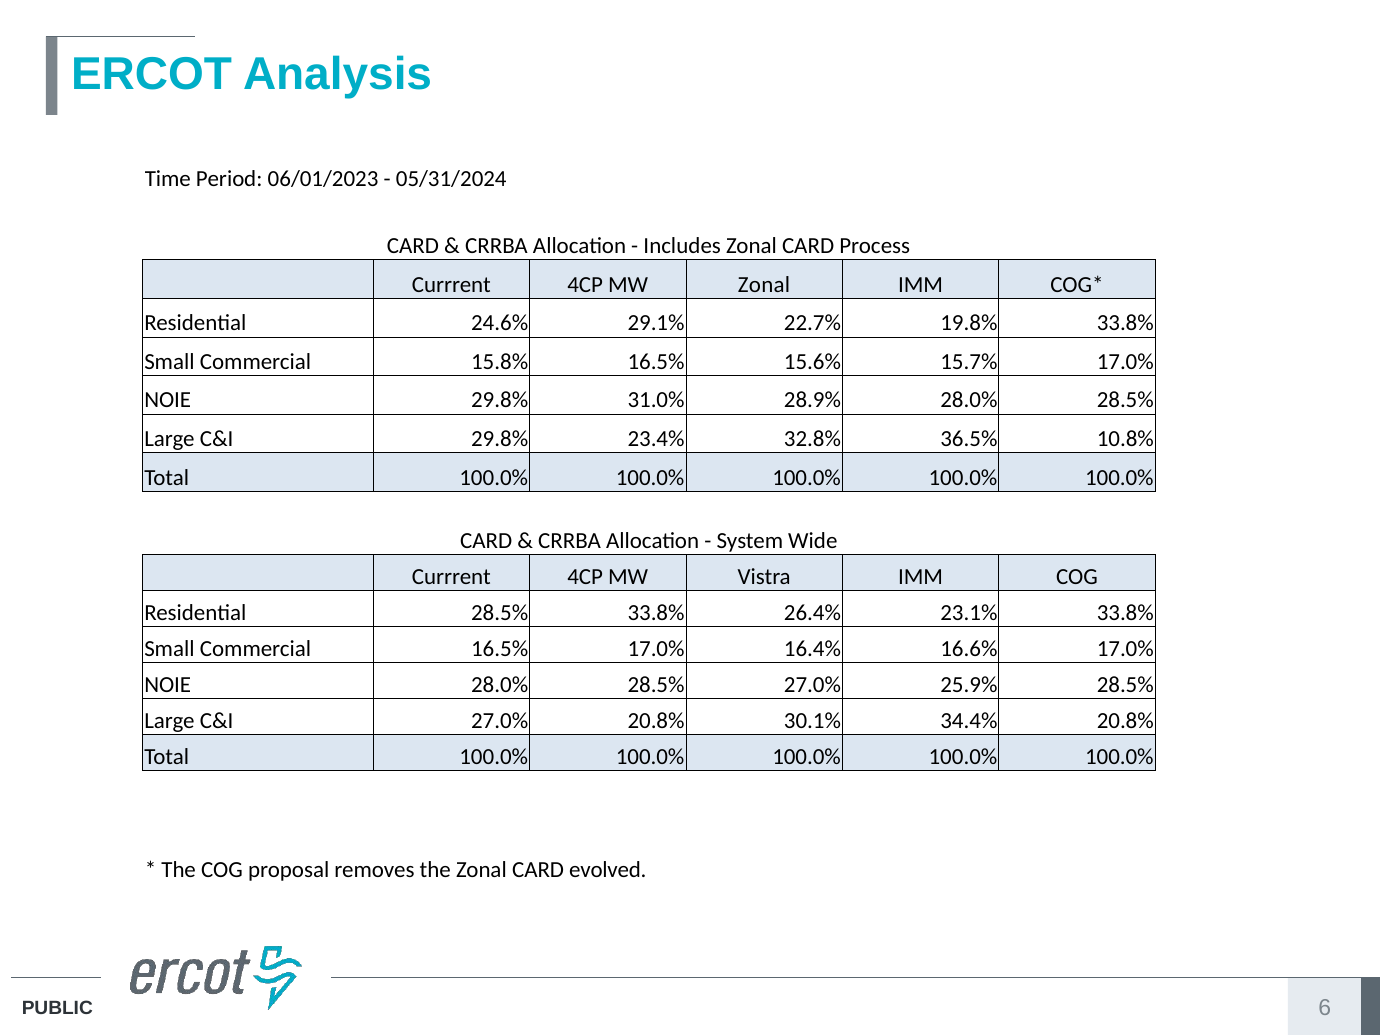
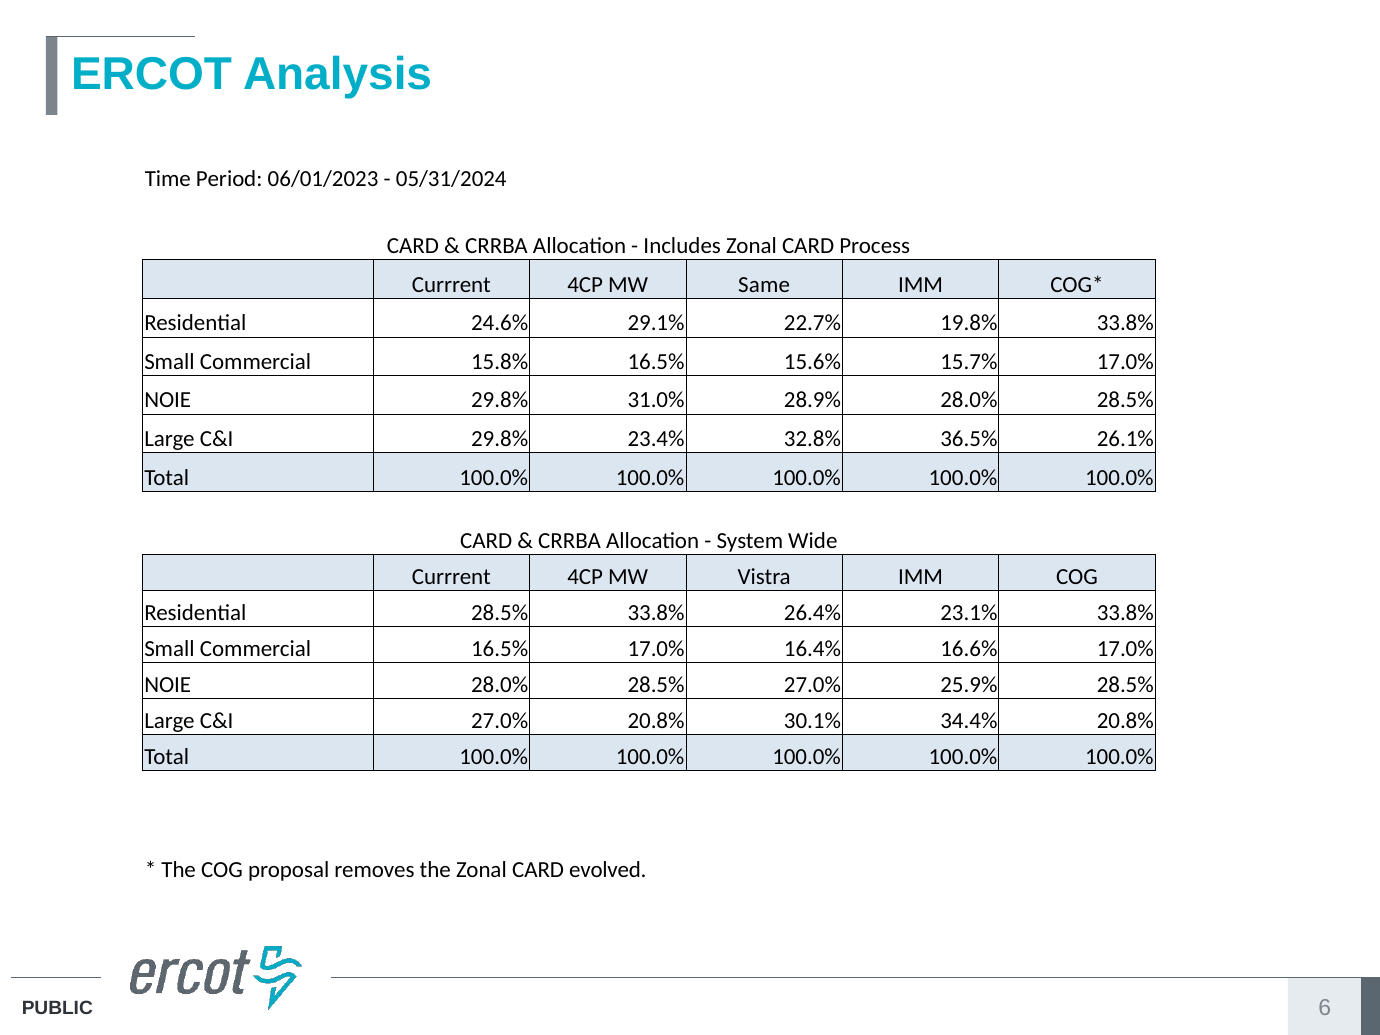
MW Zonal: Zonal -> Same (764, 285)
10.8%: 10.8% -> 26.1% (1125, 439)
